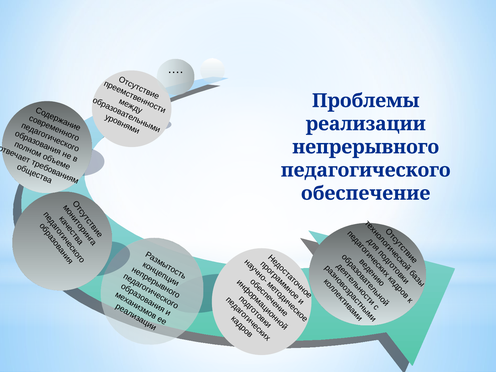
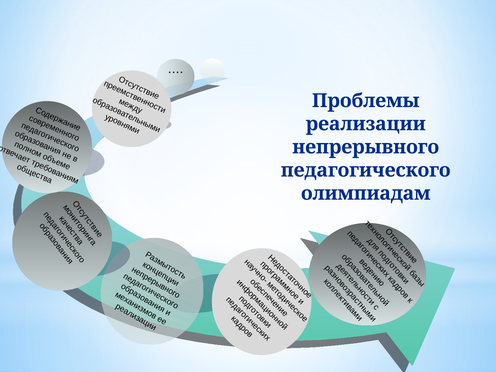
обеспечение: обеспечение -> олимпиадам (366, 193)
